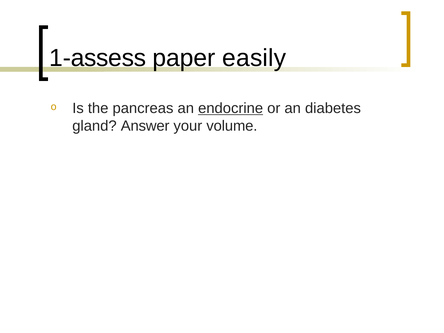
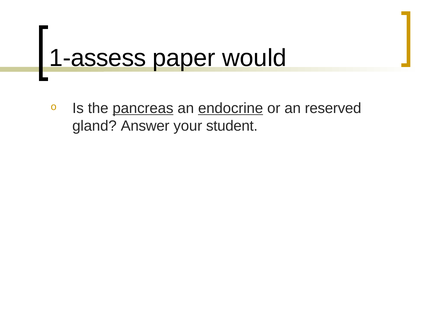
easily: easily -> would (254, 58)
pancreas underline: none -> present (143, 108)
diabetes: diabetes -> reserved (333, 108)
volume: volume -> student (232, 126)
